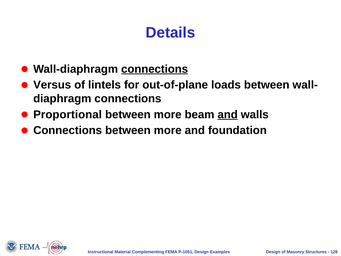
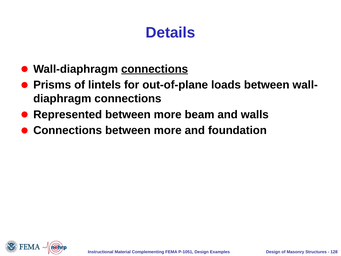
Versus: Versus -> Prisms (52, 85)
Proportional: Proportional -> Represented (68, 114)
and underline: present -> none (228, 114)
